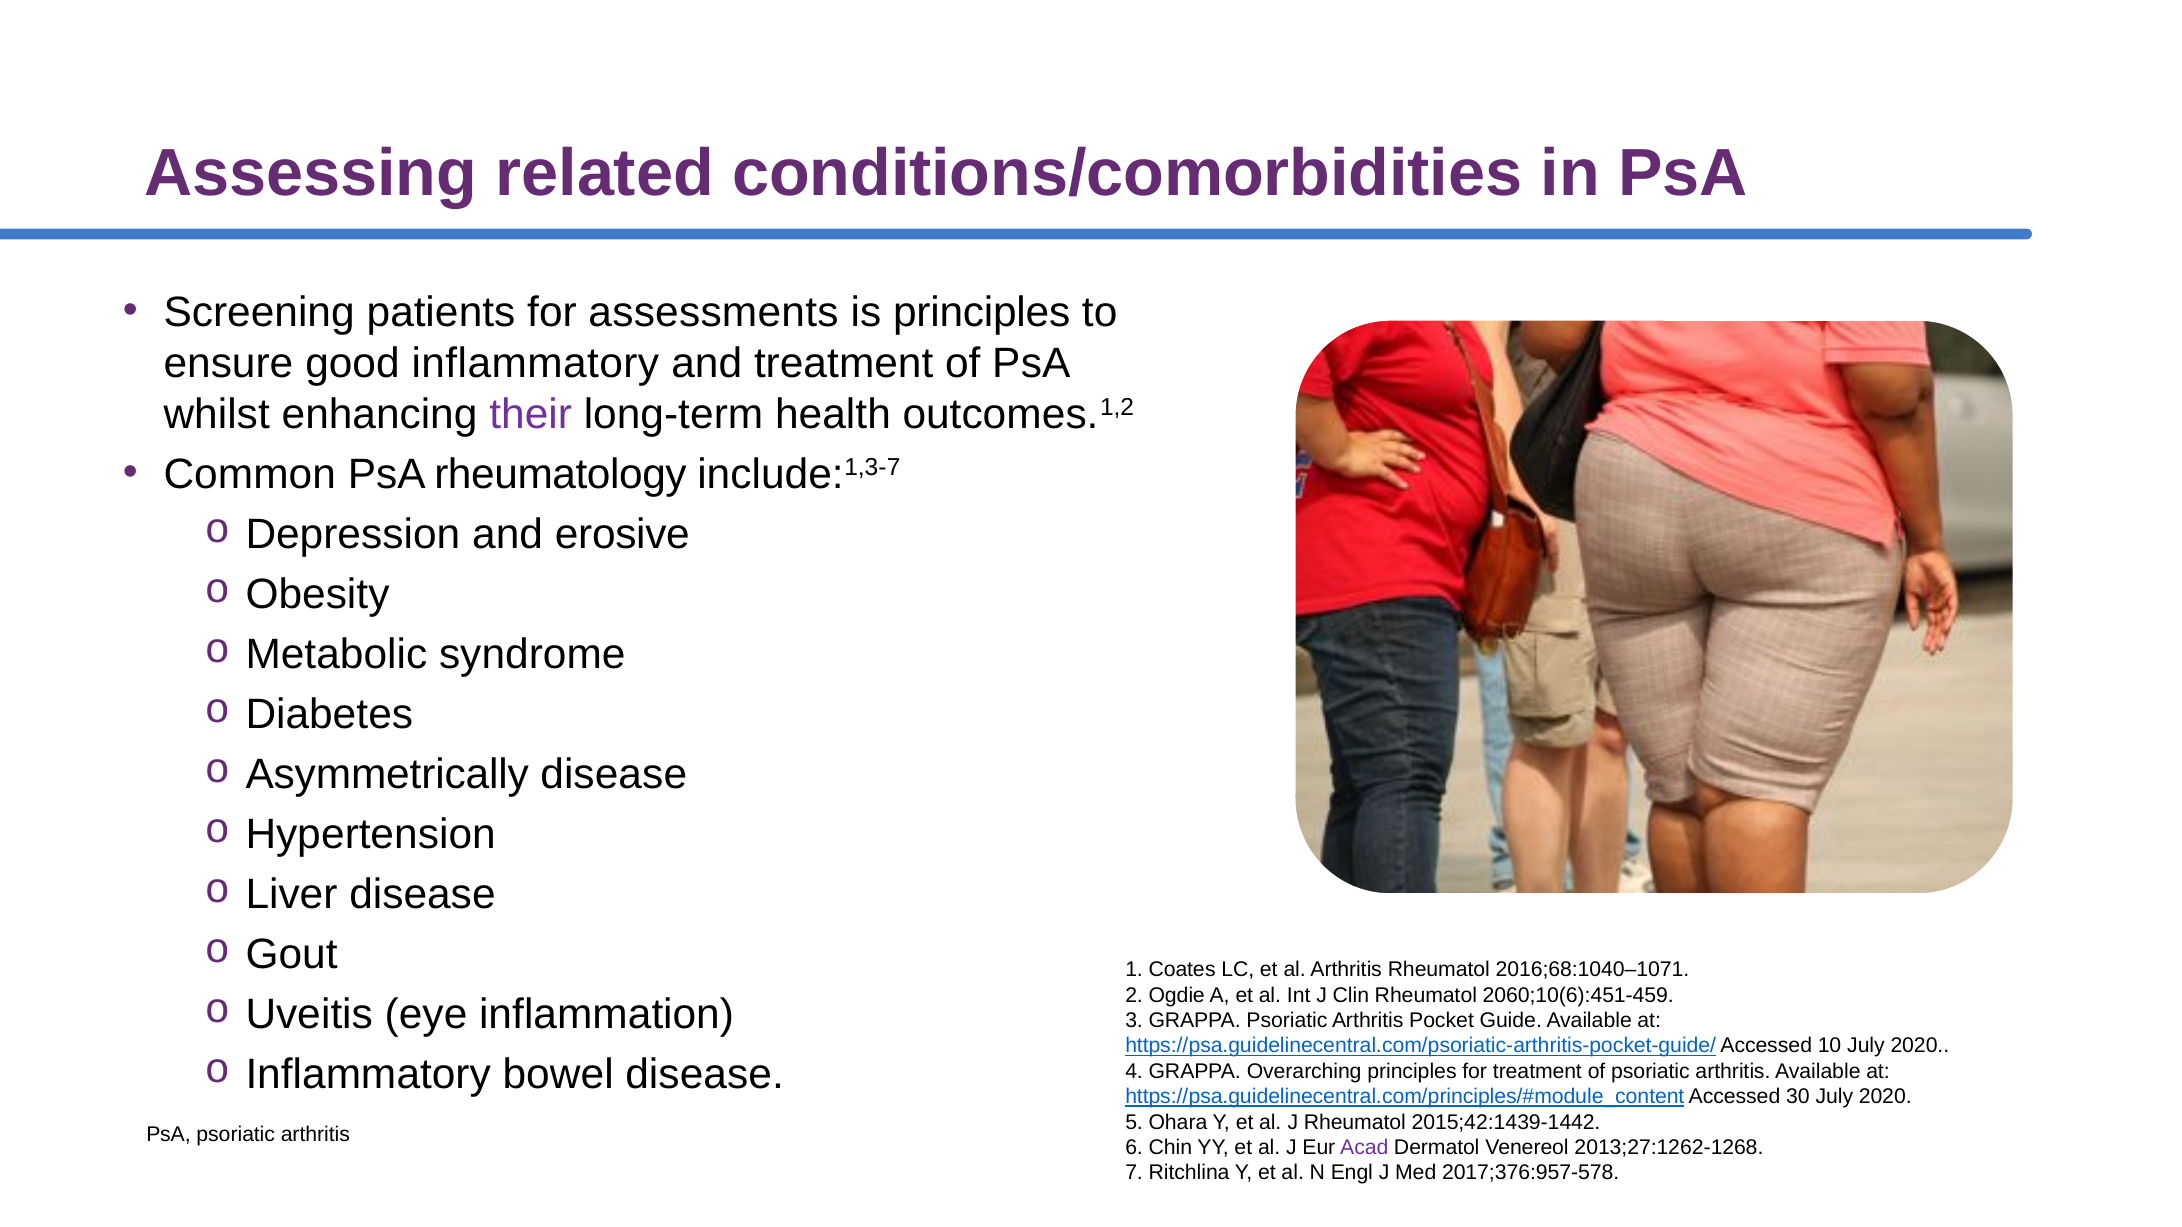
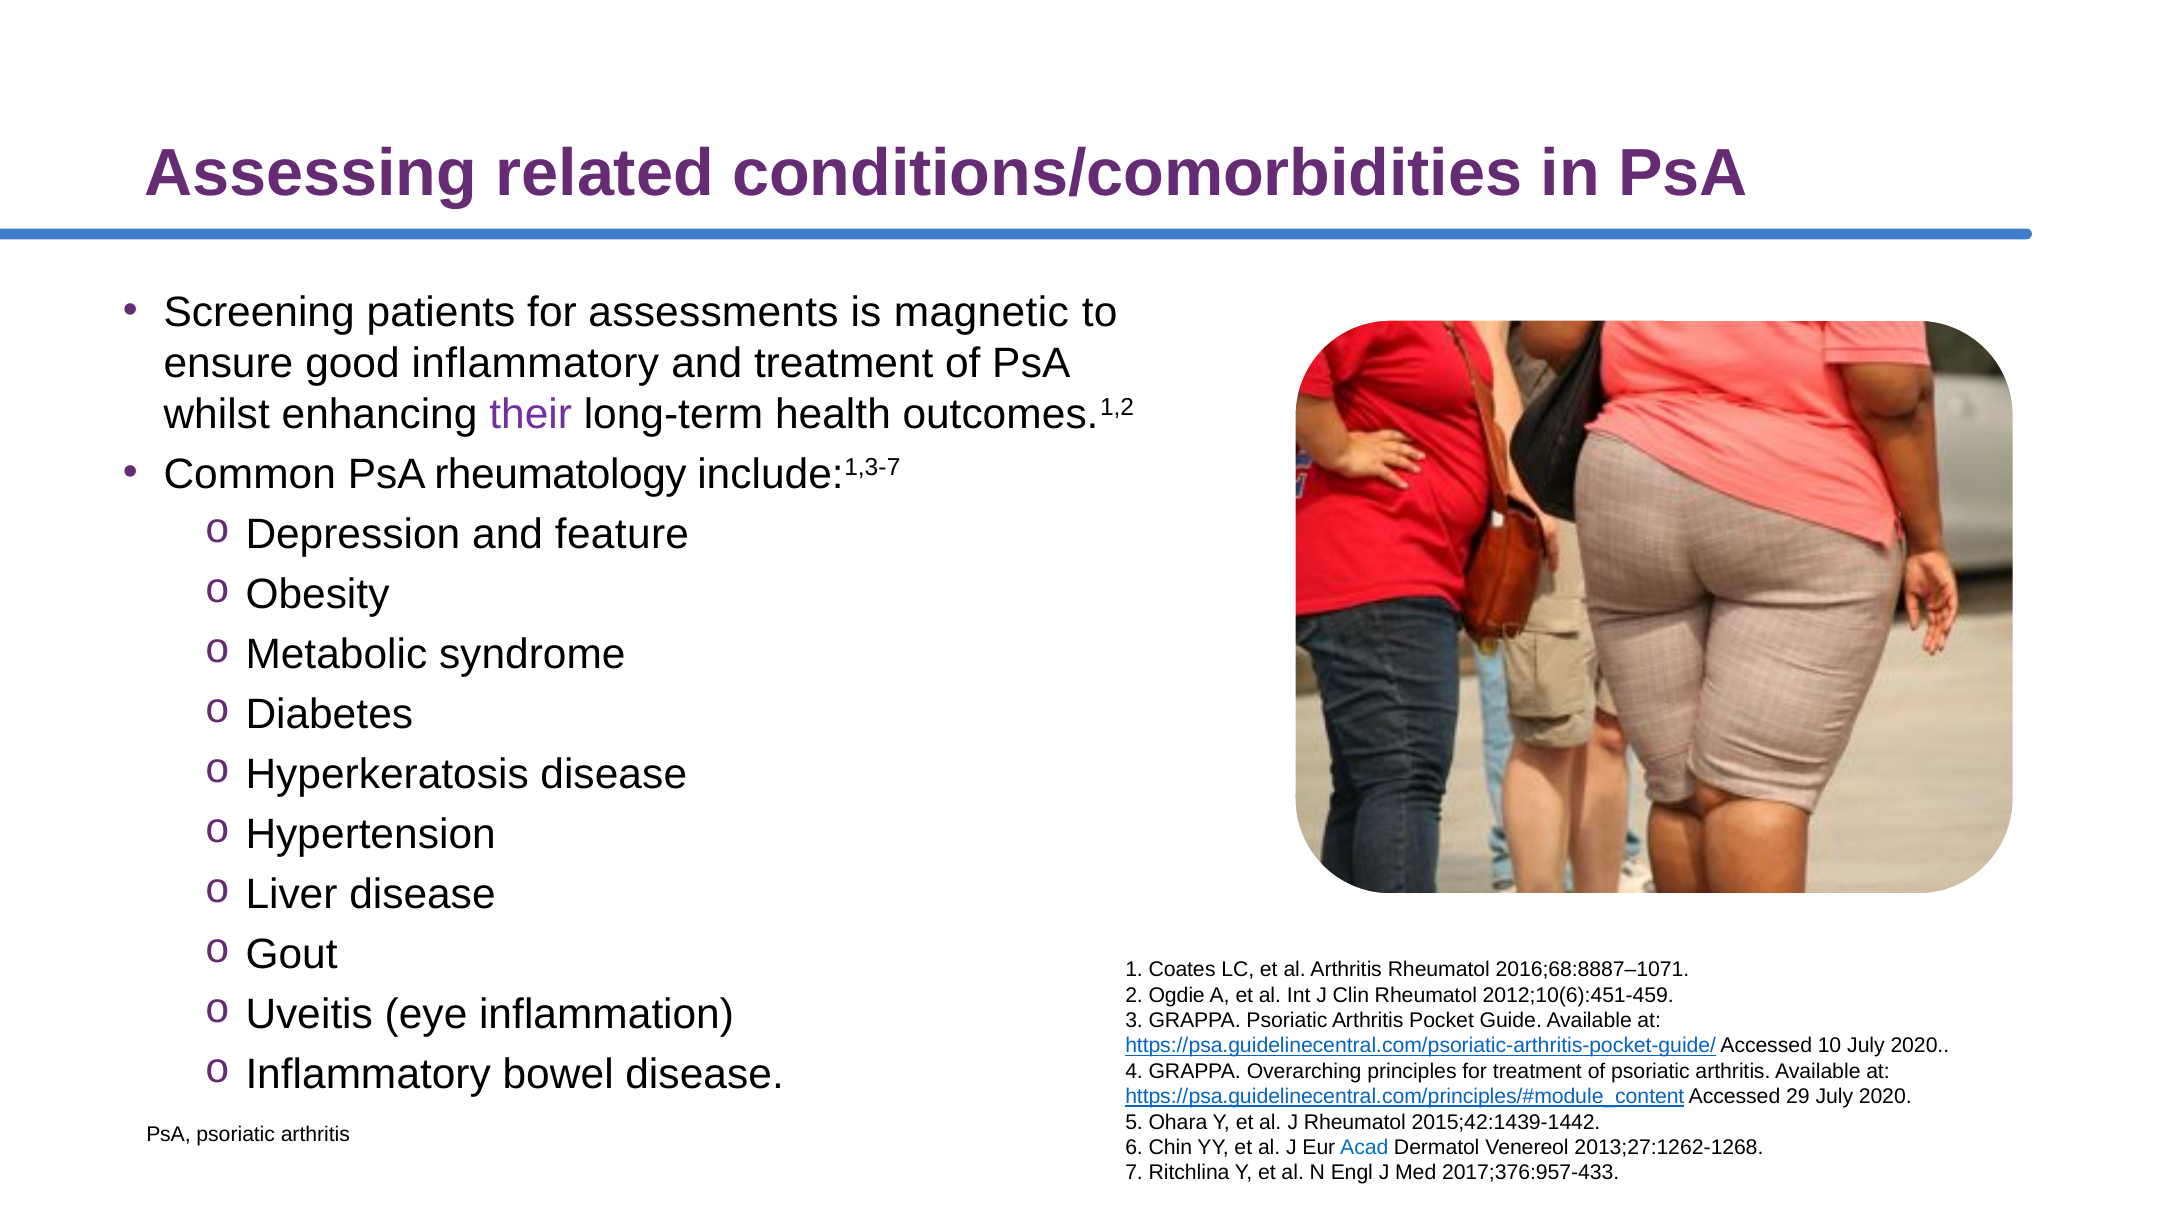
is principles: principles -> magnetic (981, 312)
erosive: erosive -> feature (622, 534)
Asymmetrically: Asymmetrically -> Hyperkeratosis (387, 774)
2016;68:1040–1071: 2016;68:1040–1071 -> 2016;68:8887–1071 (1592, 970)
2060;10(6):451-459: 2060;10(6):451-459 -> 2012;10(6):451-459 (1578, 995)
30: 30 -> 29 (1798, 1097)
Acad colour: purple -> blue (1364, 1148)
2017;376:957-578: 2017;376:957-578 -> 2017;376:957-433 (1531, 1173)
